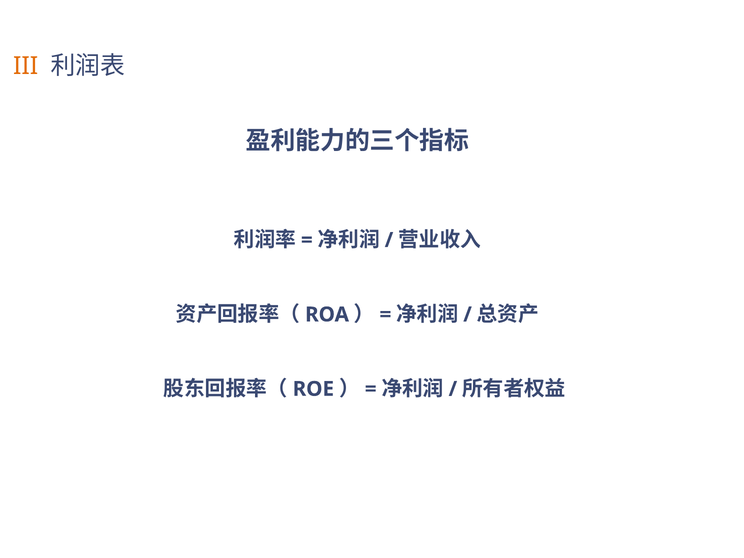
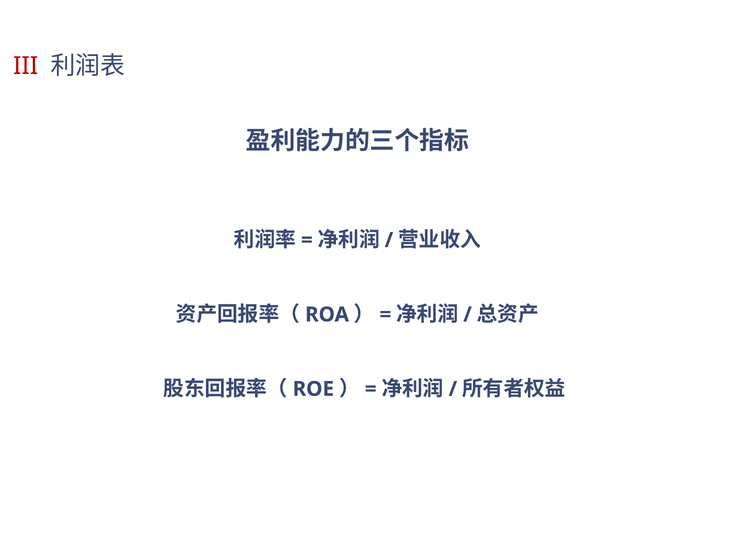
III colour: orange -> red (26, 66)
